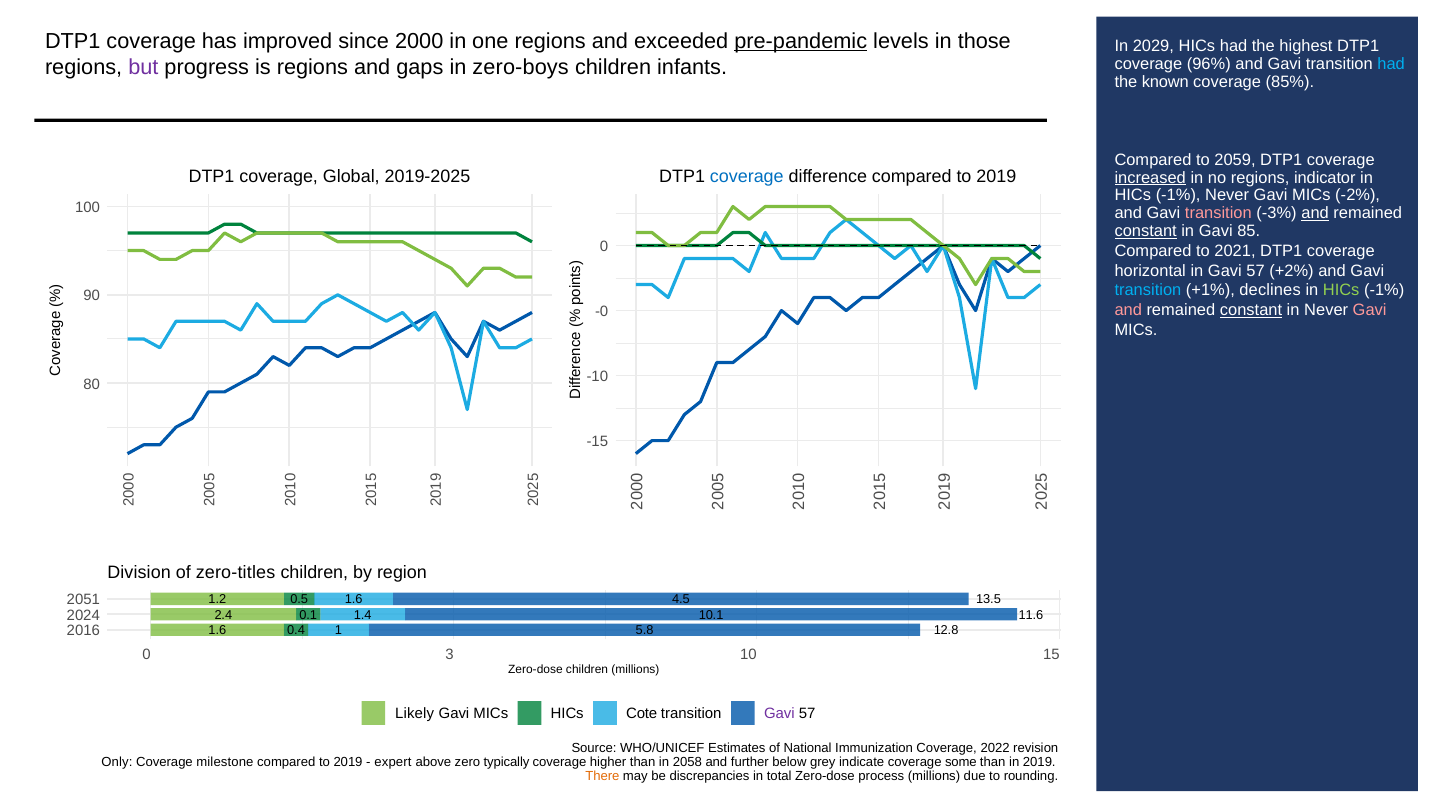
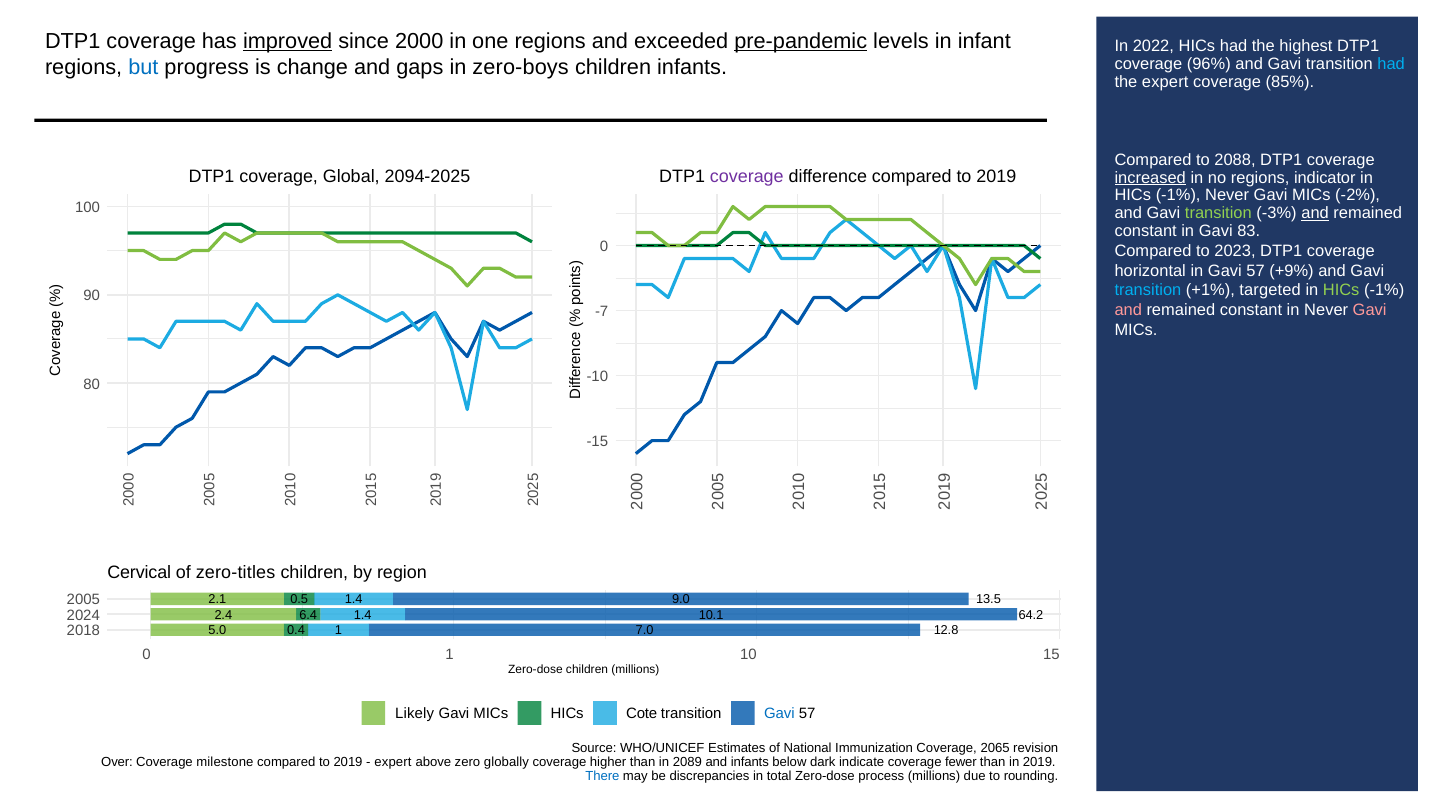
improved underline: none -> present (288, 41)
those: those -> infant (984, 41)
2029: 2029 -> 2022 (1153, 46)
but colour: purple -> blue (143, 67)
is regions: regions -> change (312, 67)
the known: known -> expert (1165, 82)
2059: 2059 -> 2088 (1235, 160)
2019-2025: 2019-2025 -> 2094-2025 (427, 177)
coverage colour: blue -> purple (747, 177)
transition colour: pink -> light green (1218, 213)
constant underline: present -> none (1146, 231)
85: 85 -> 83 (1249, 231)
2021: 2021 -> 2023 (1235, 251)
+2%: +2% -> +9% (1292, 271)
declines: declines -> targeted (1270, 290)
constant underline: present -> none (1251, 310)
-0: -0 -> -7 (602, 312)
Division: Division -> Cervical (139, 572)
2051: 2051 -> 2005 (83, 600)
1.2: 1.2 -> 2.1 (217, 600)
1.6: 1.6 -> 1.4 (354, 600)
4.5: 4.5 -> 9.0 (681, 600)
0.1: 0.1 -> 6.4 (308, 615)
11.6: 11.6 -> 64.2 (1031, 615)
2016: 2016 -> 2018 (83, 631)
1.6: 1.6 -> 5.0 (217, 630)
5.8: 5.8 -> 7.0 (645, 630)
3: 3 -> 1 (449, 654)
Gavi colour: purple -> blue (779, 714)
2022: 2022 -> 2065 (995, 748)
Only: Only -> Over (117, 762)
typically: typically -> globally (506, 762)
2058: 2058 -> 2089 (687, 762)
and further: further -> infants (750, 762)
grey: grey -> dark (823, 762)
some: some -> fewer (961, 762)
There colour: orange -> blue (602, 776)
